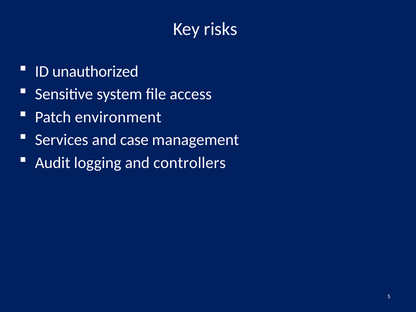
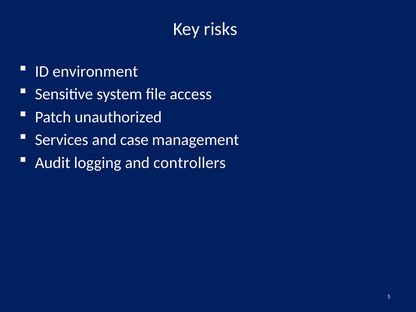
unauthorized: unauthorized -> environment (95, 71)
environment: environment -> unauthorized (118, 117)
